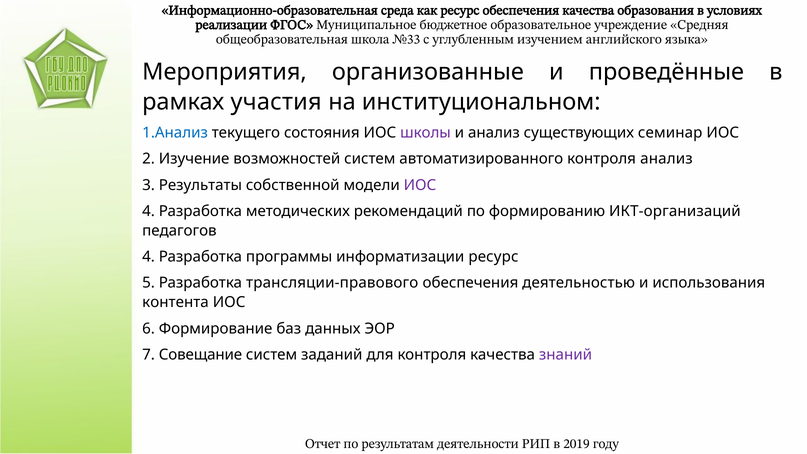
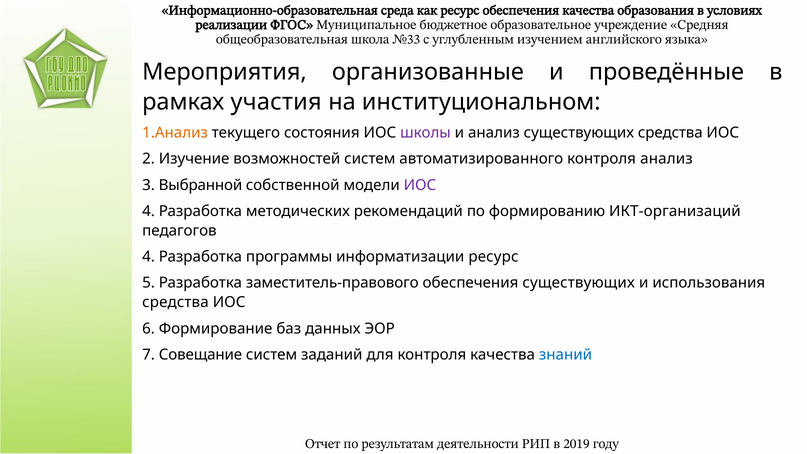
1.Анализ colour: blue -> orange (175, 133)
существующих семинар: семинар -> средства (670, 133)
Результаты: Результаты -> Выбранной (200, 185)
трансляции-правового: трансляции-правового -> заместитель-правового (332, 283)
обеспечения деятельностью: деятельностью -> существующих (579, 283)
контента: контента -> средства (175, 302)
знаний colour: purple -> blue (566, 355)
